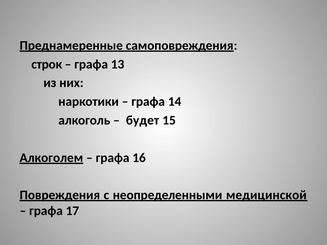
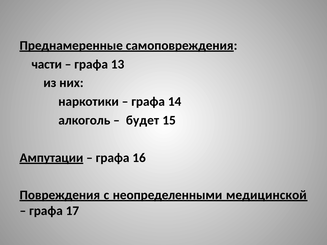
строк: строк -> части (47, 64)
Алкоголем: Алкоголем -> Ампутации (51, 158)
